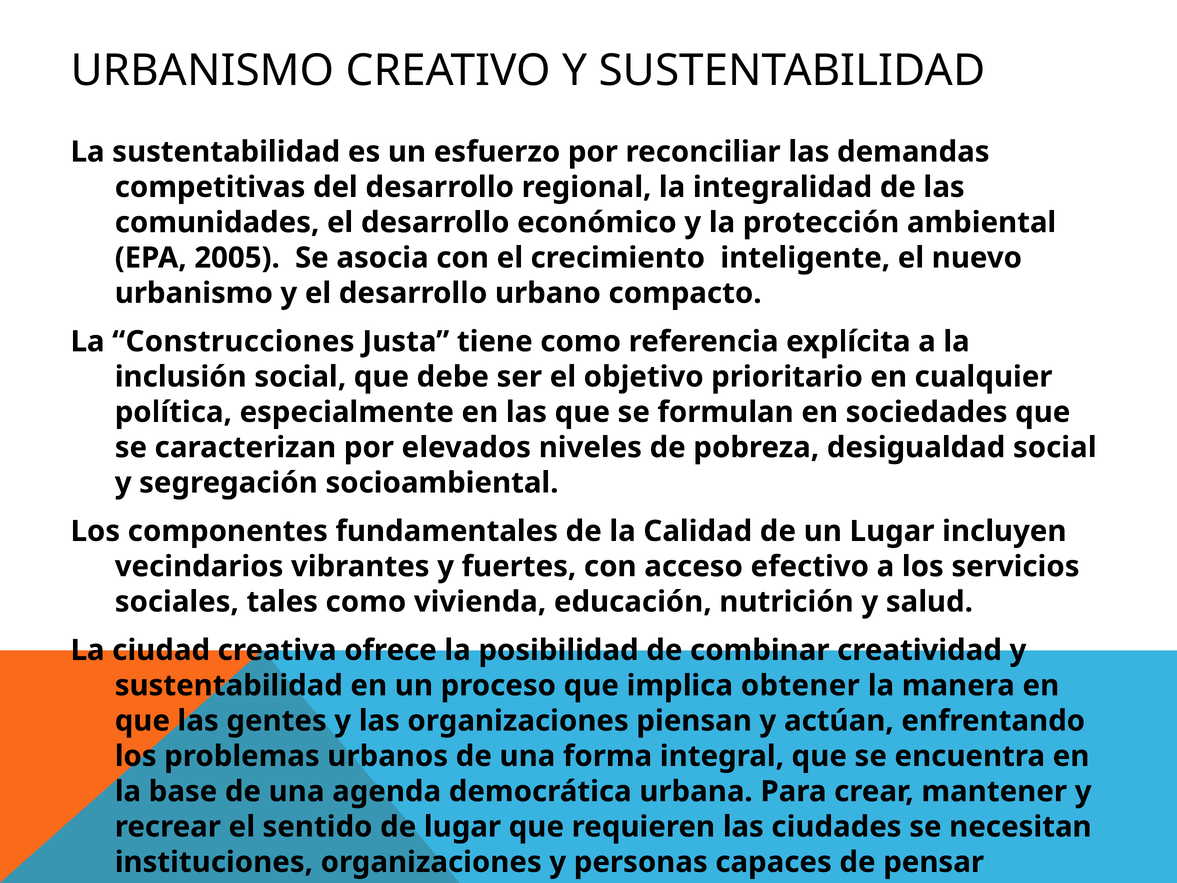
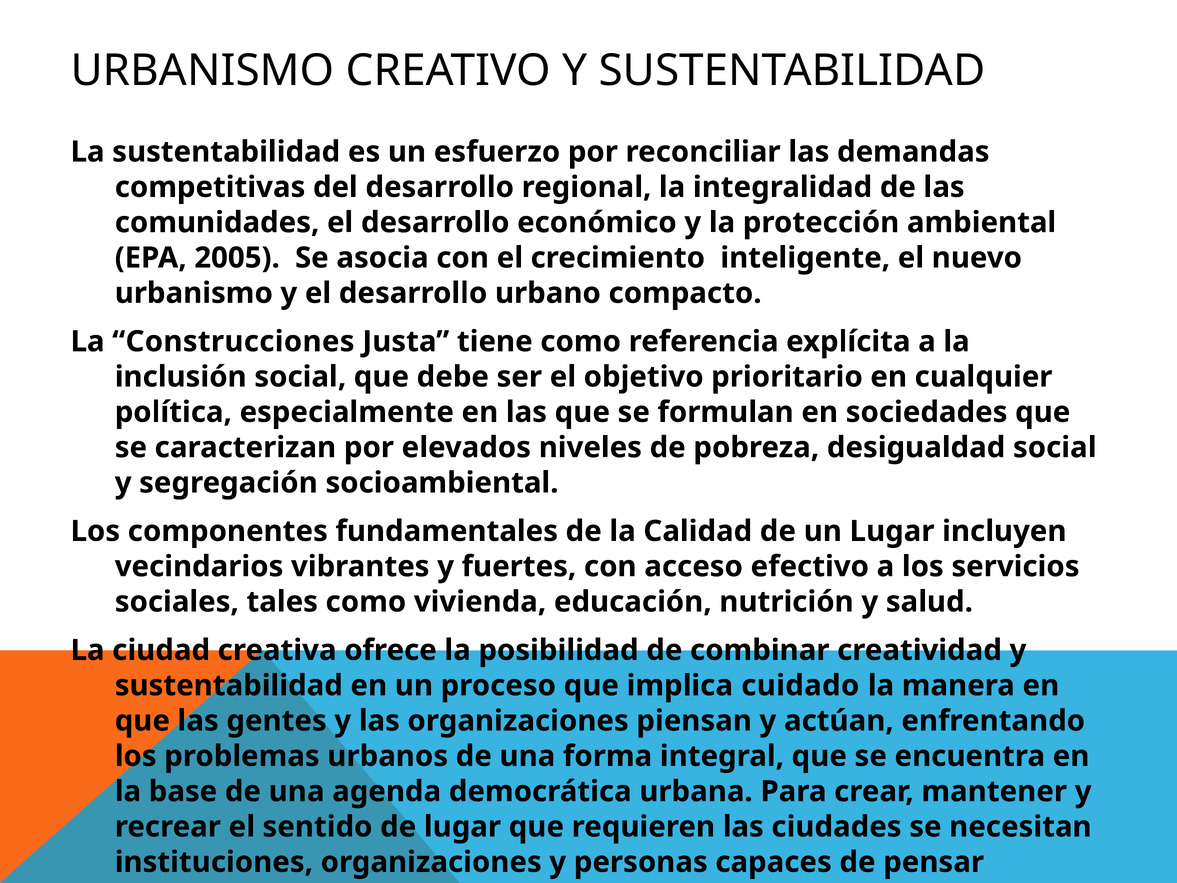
obtener: obtener -> cuidado (800, 685)
